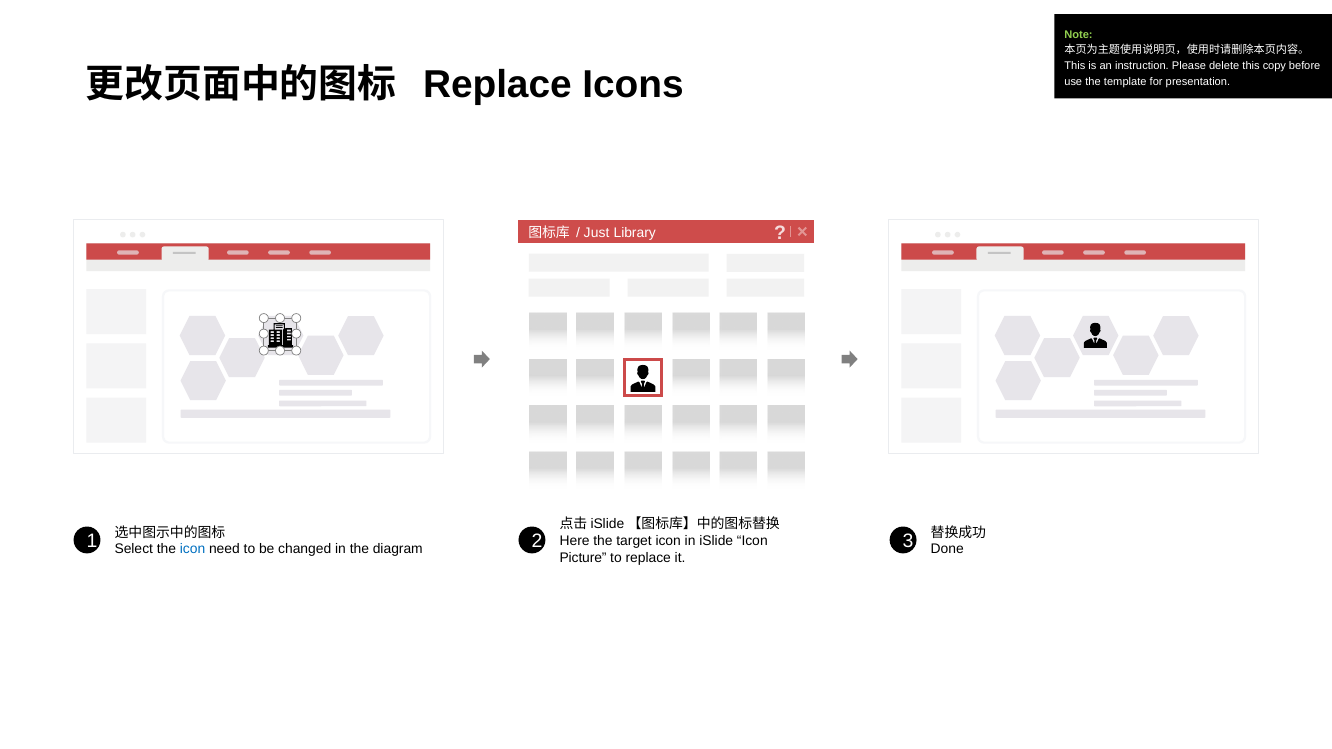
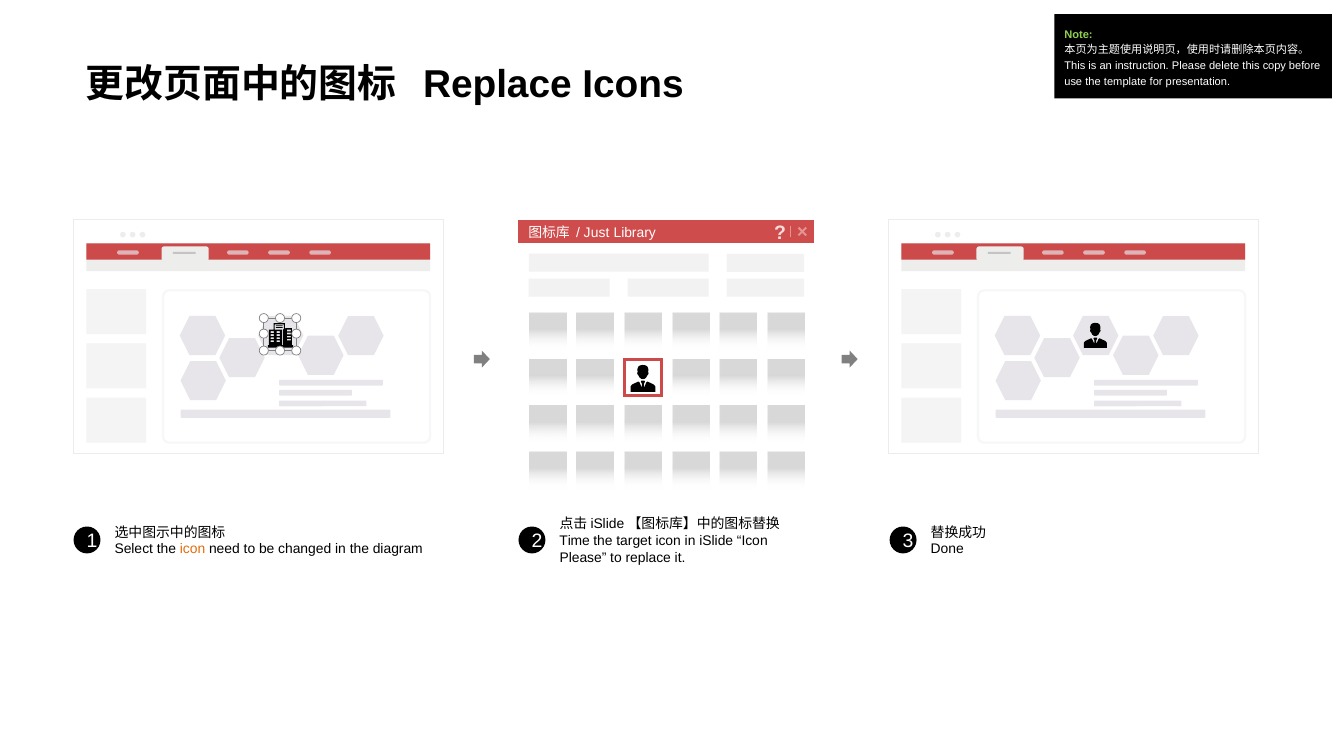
Here: Here -> Time (575, 541)
icon colour: blue -> orange (193, 550)
Picture: Picture -> Please (583, 558)
